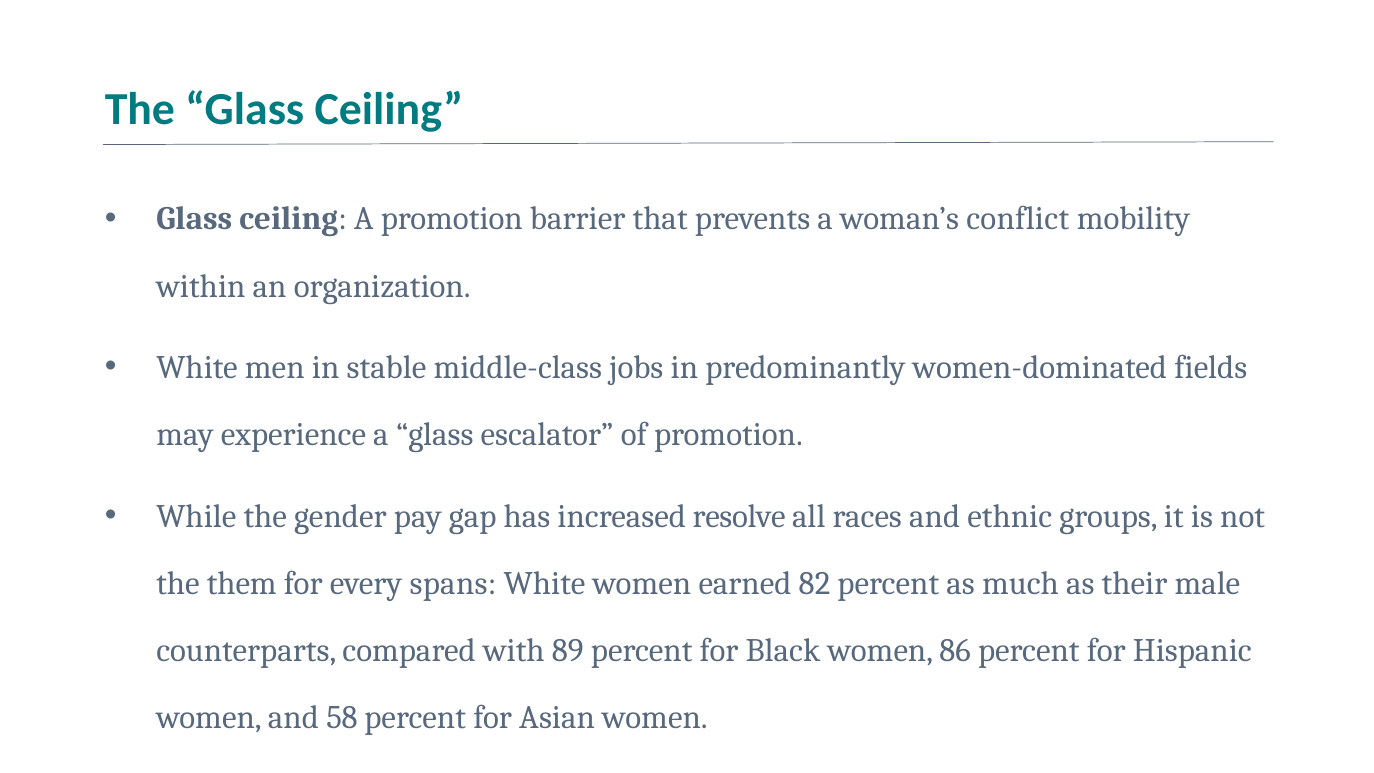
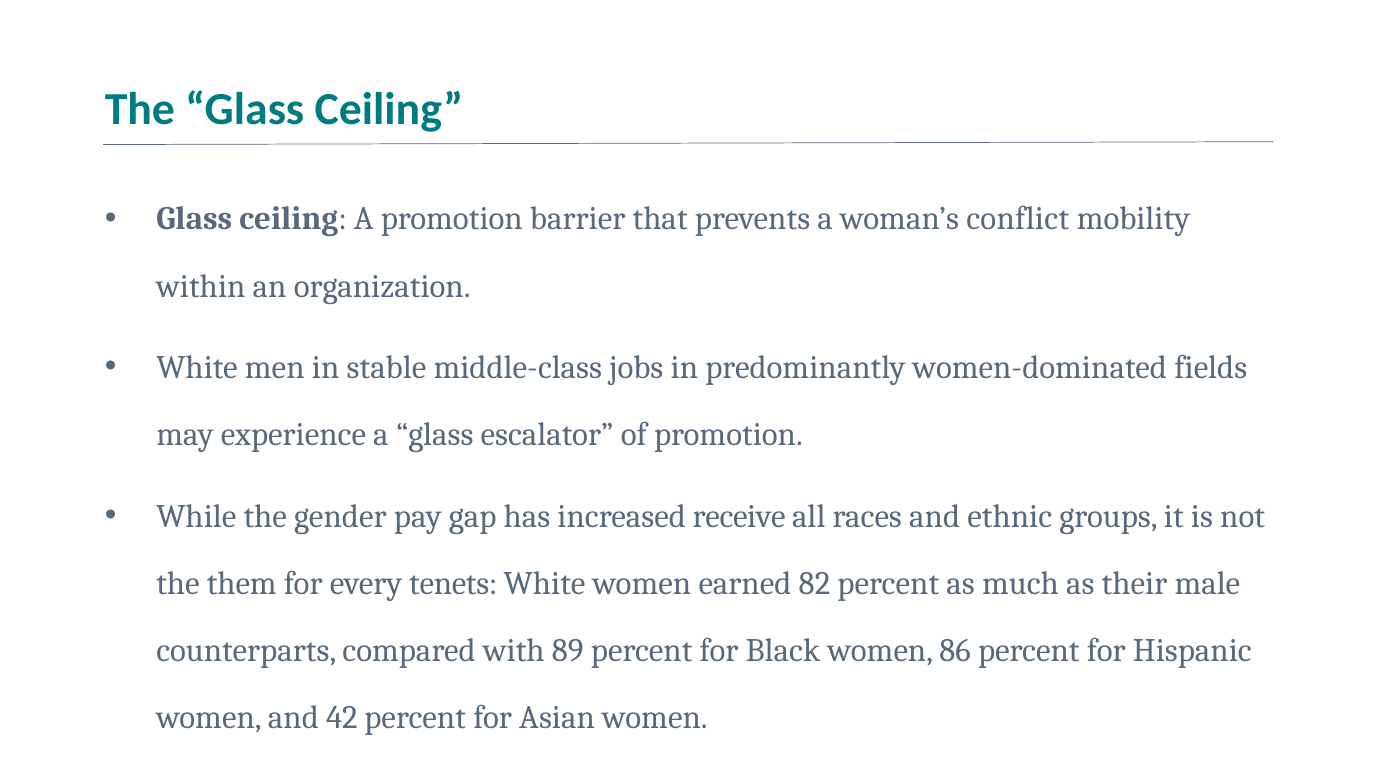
resolve: resolve -> receive (739, 516)
spans: spans -> tenets (453, 583)
58: 58 -> 42 (342, 717)
